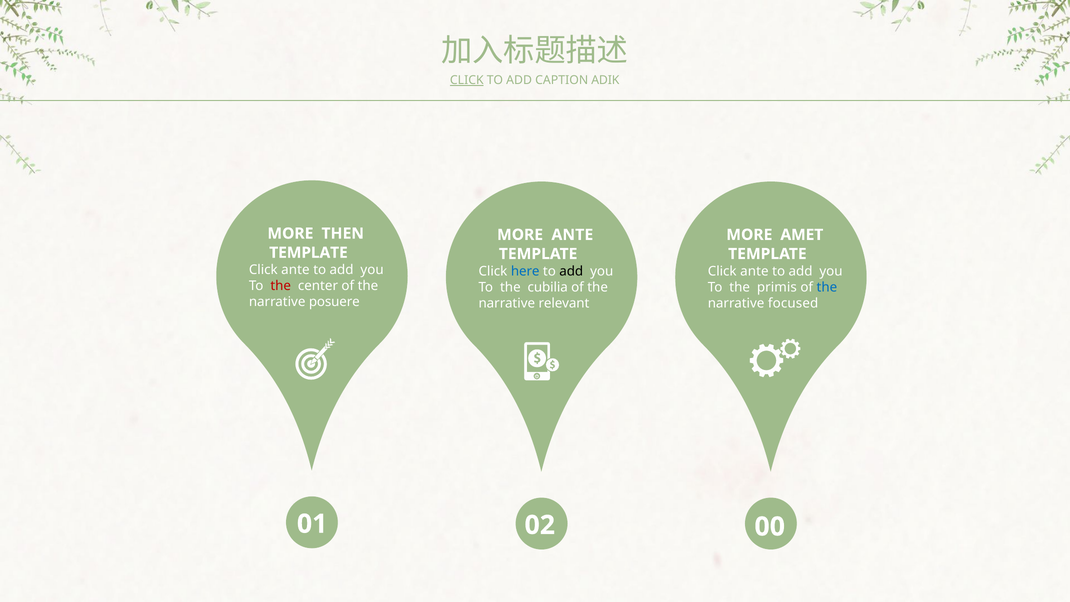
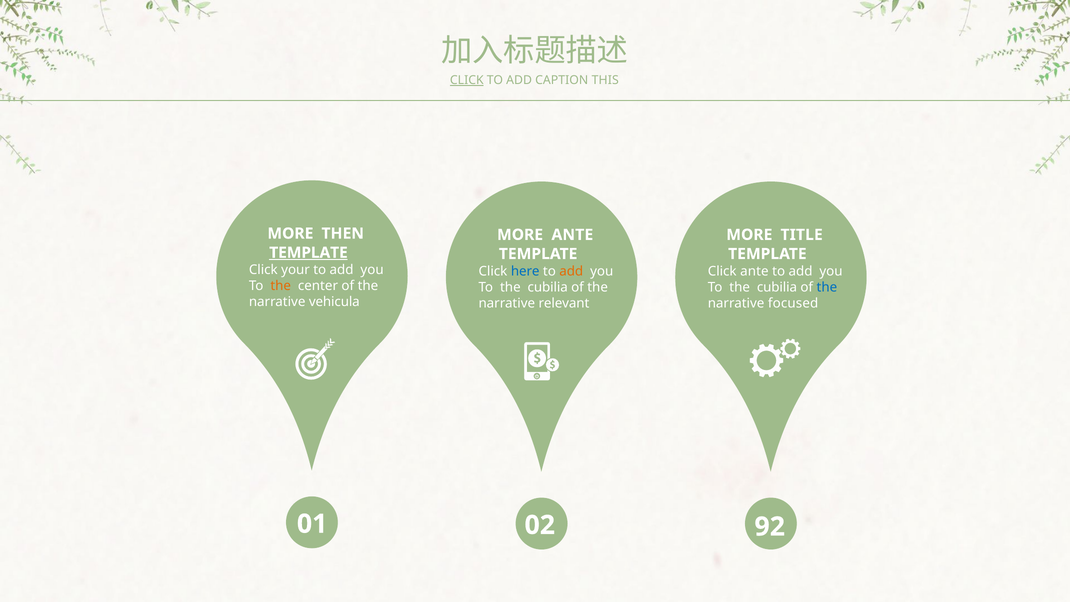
ADIK: ADIK -> THIS (605, 80)
AMET: AMET -> TITLE (802, 235)
TEMPLATE underline: none -> present (309, 253)
ante: ante -> your (296, 270)
add colour: black -> orange (571, 271)
the colour: red -> orange (281, 286)
primis: primis -> cubilia (777, 287)
posuere: posuere -> vehicula (334, 302)
00: 00 -> 92 (770, 527)
